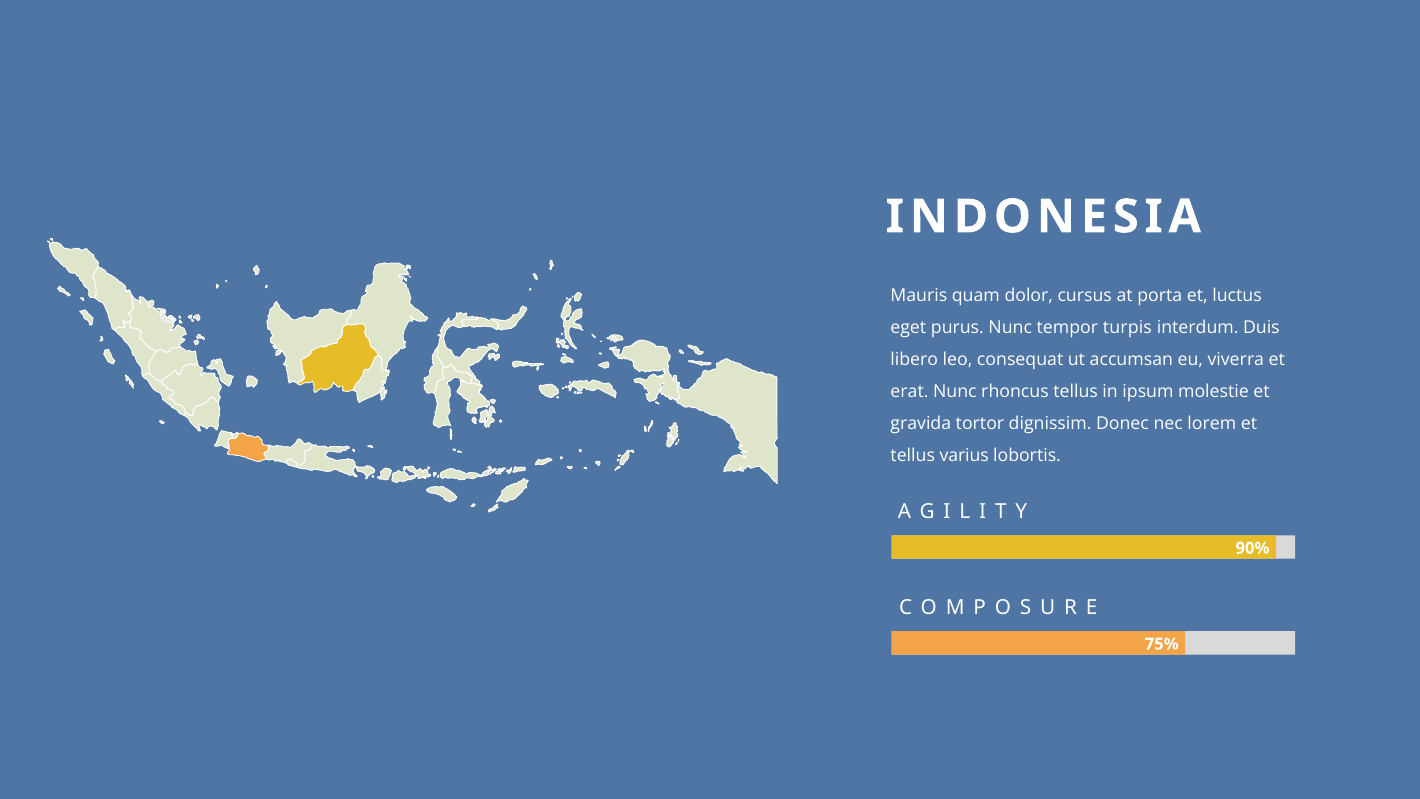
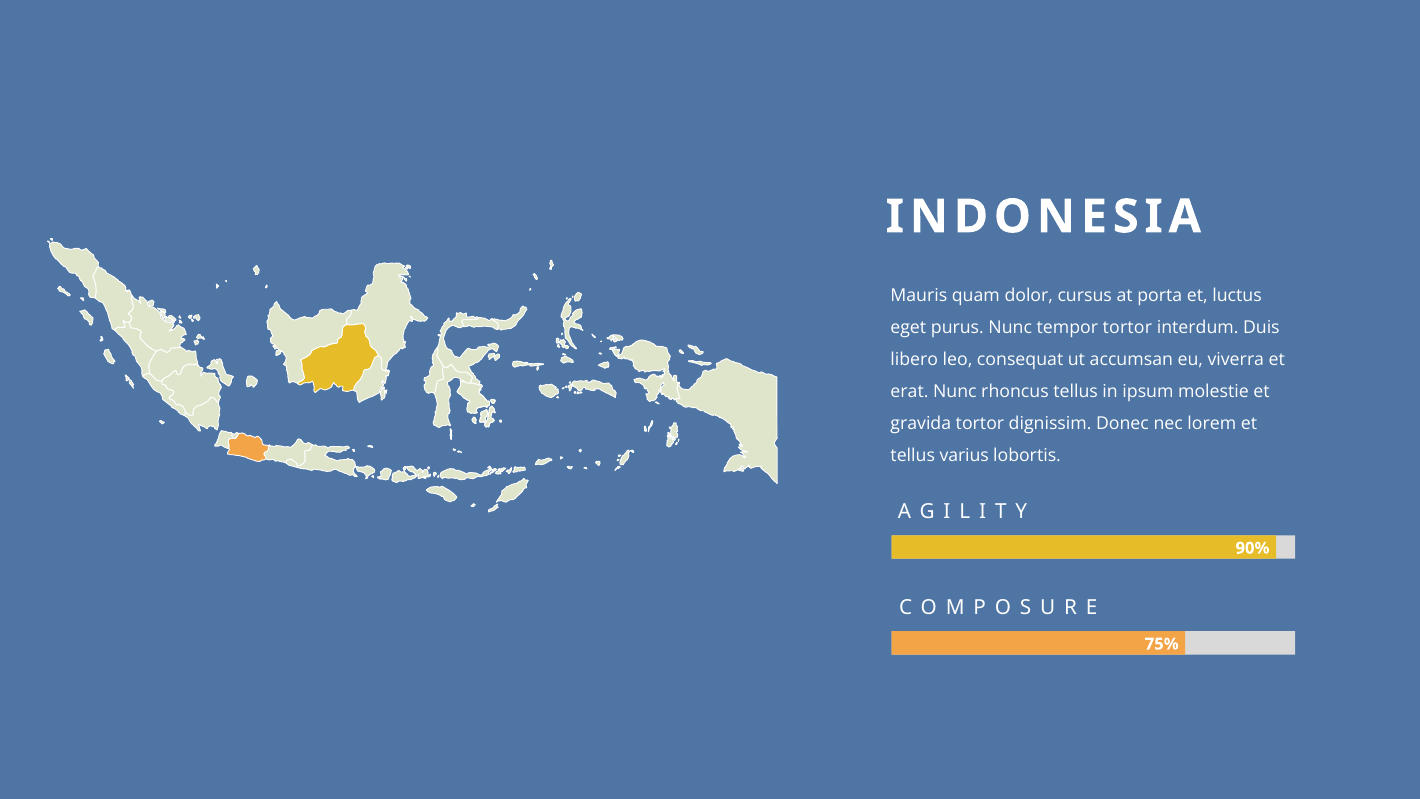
tempor turpis: turpis -> tortor (1127, 328)
